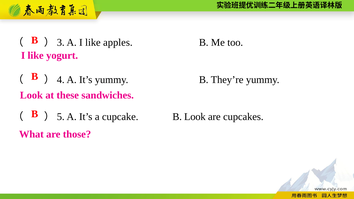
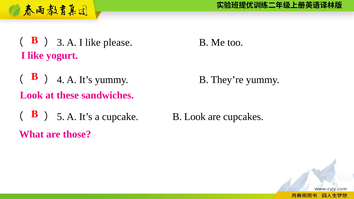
apples: apples -> please (118, 42)
